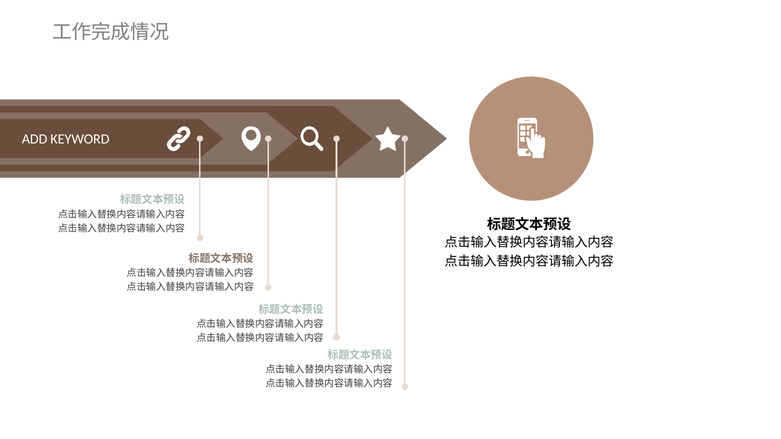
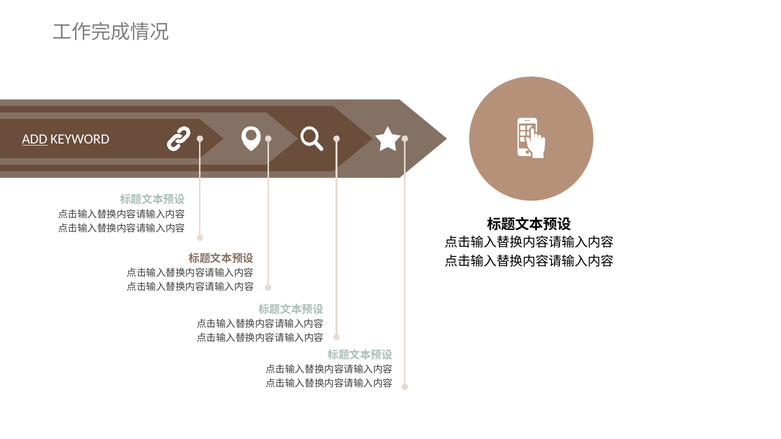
ADD underline: none -> present (35, 139)
